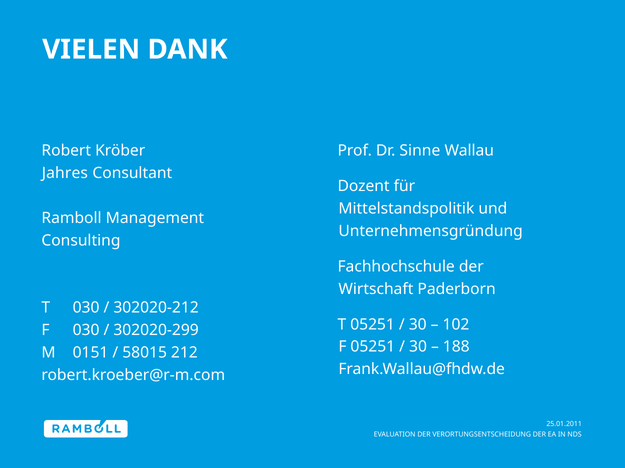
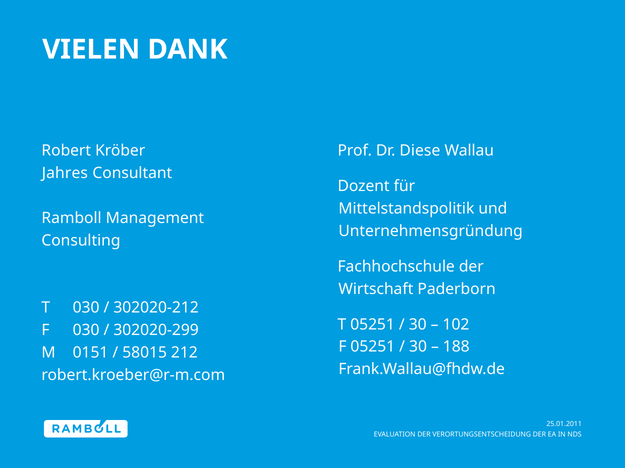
Sinne: Sinne -> Diese (420, 151)
